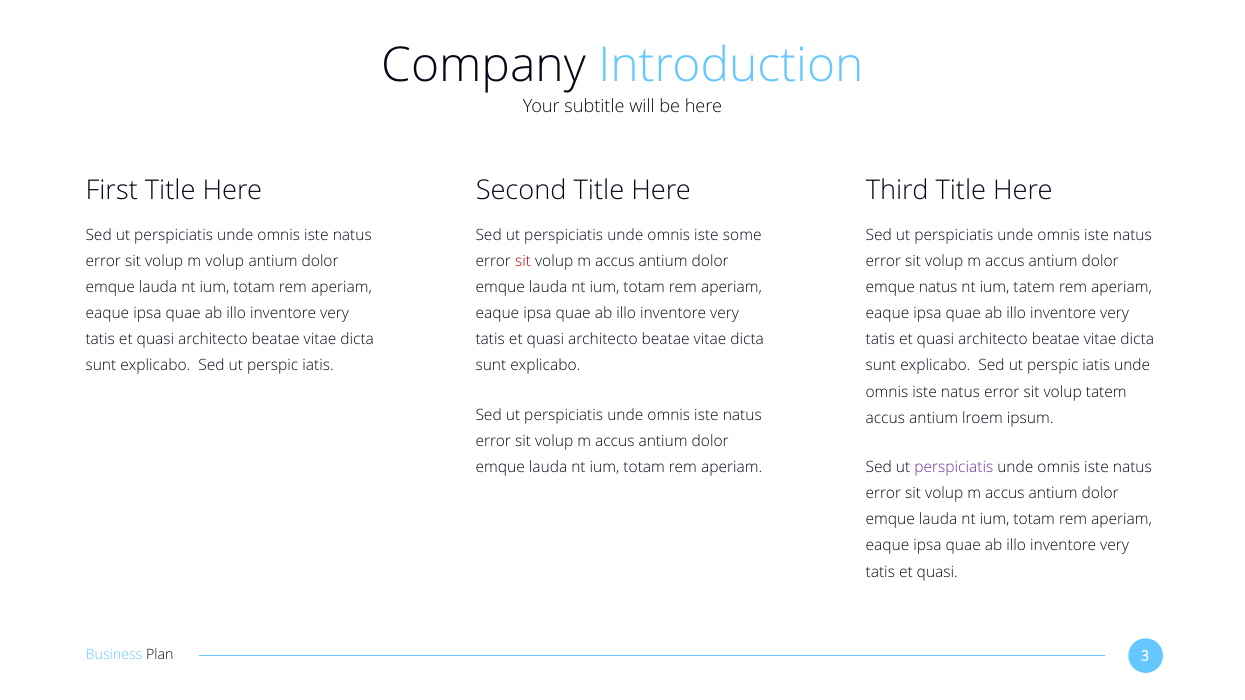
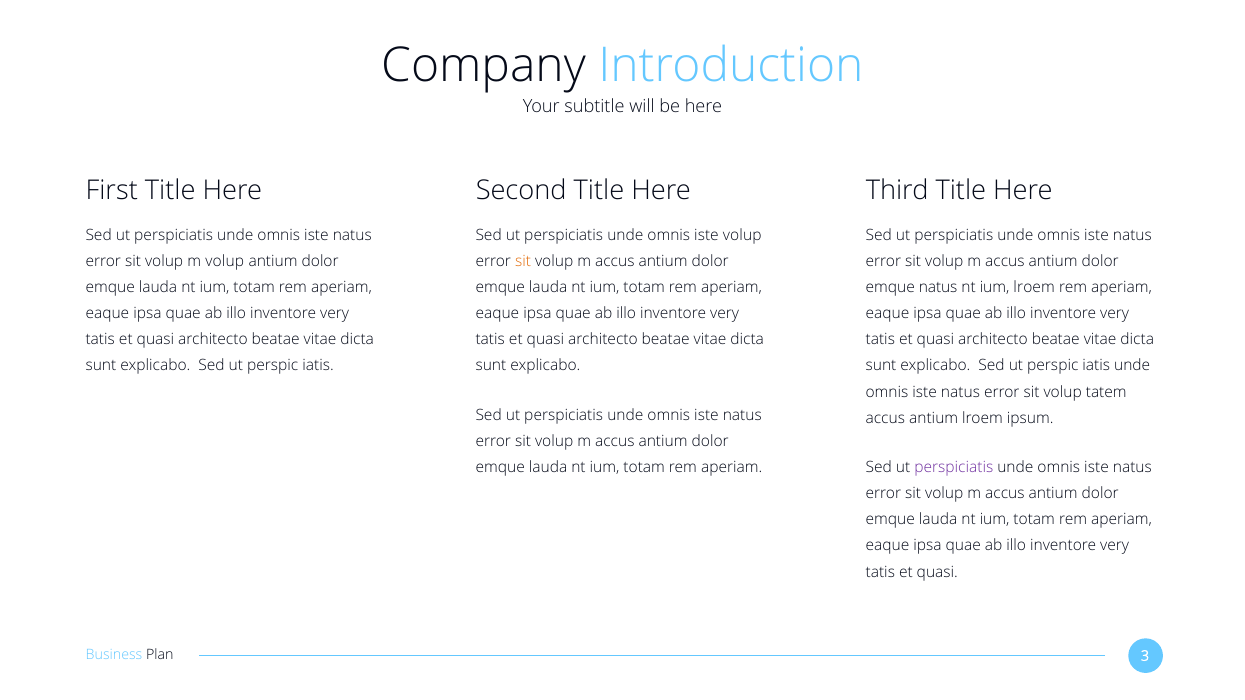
iste some: some -> volup (742, 235)
sit colour: red -> orange (523, 261)
ium tatem: tatem -> lroem (1034, 288)
